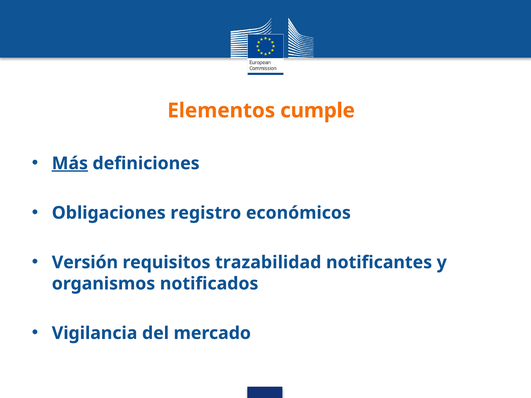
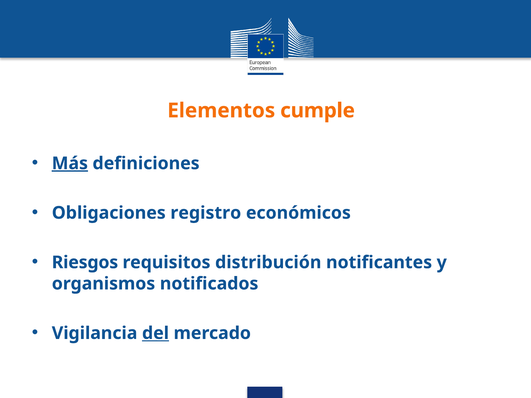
Versión: Versión -> Riesgos (85, 263)
trazabilidad: trazabilidad -> distribución (268, 263)
del underline: none -> present (156, 333)
